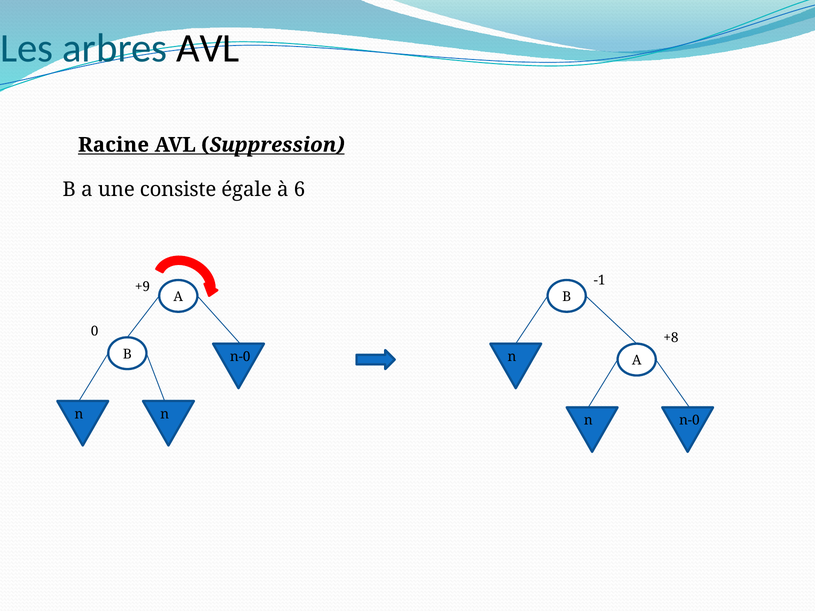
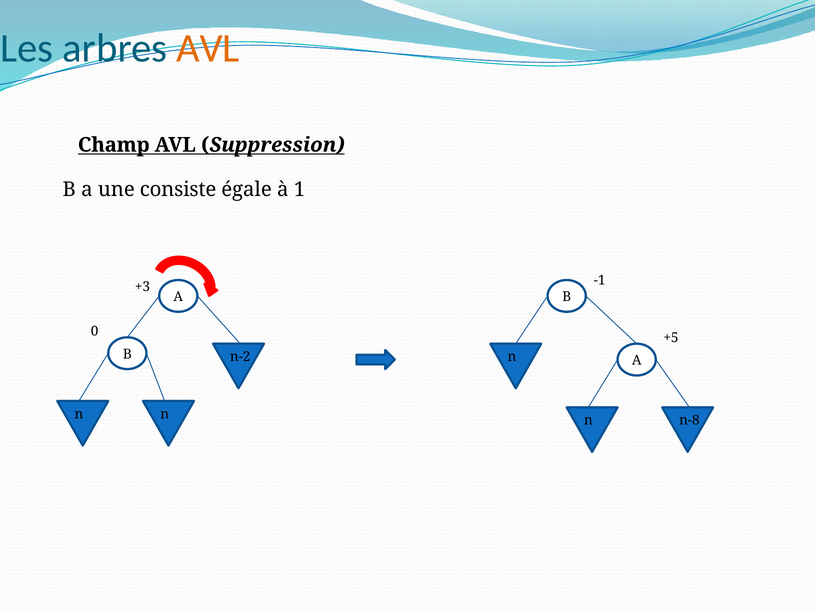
AVL colour: black -> orange (208, 48)
Racine: Racine -> Champ (114, 145)
6: 6 -> 1 (299, 190)
+9: +9 -> +3 (143, 287)
+8: +8 -> +5 (671, 338)
n-0: n-0 -> n-2 (240, 357)
n-0: n-0 -> n-8 (689, 421)
